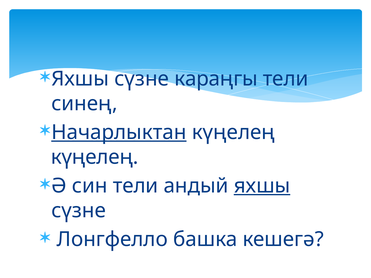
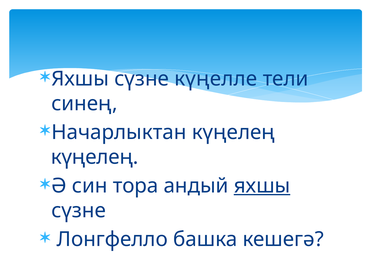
караңгы: караңгы -> күңелле (216, 79)
Начарлыктан underline: present -> none (119, 132)
син тели: тели -> тора (136, 186)
